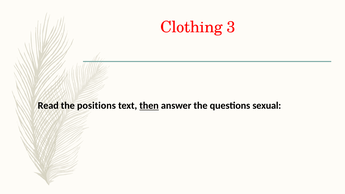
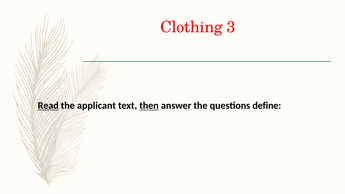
Read underline: none -> present (48, 106)
positions: positions -> applicant (96, 106)
sexual: sexual -> define (267, 106)
